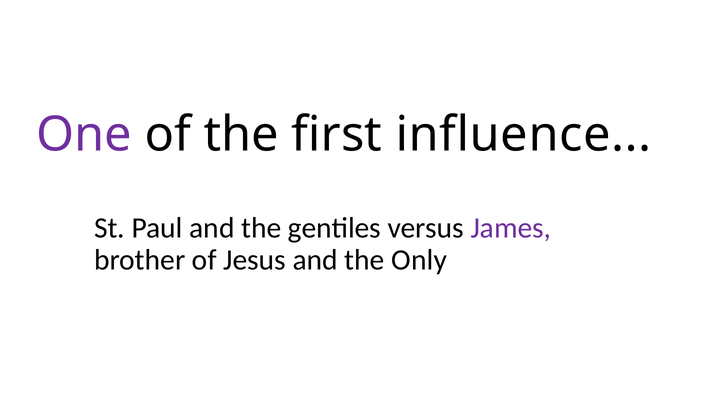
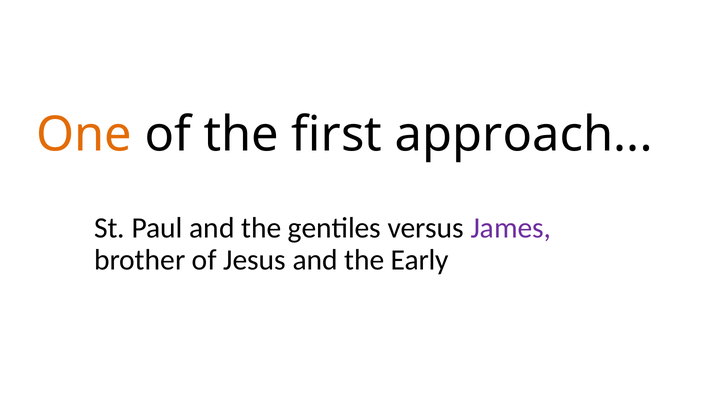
One colour: purple -> orange (84, 135)
influence: influence -> approach (524, 135)
Only: Only -> Early (420, 260)
